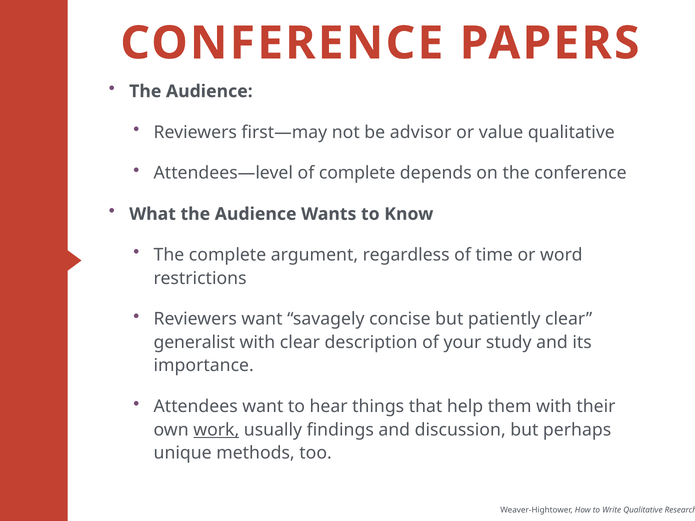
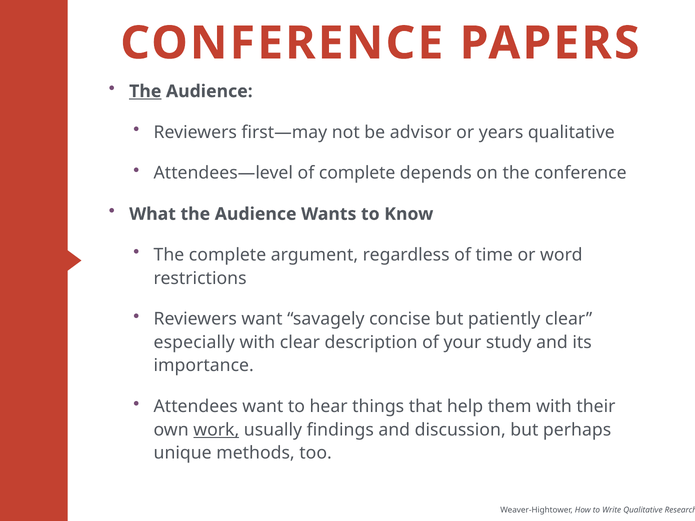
The underline: none -> present (145, 91)
value: value -> years (501, 132)
generalist: generalist -> especially (194, 343)
